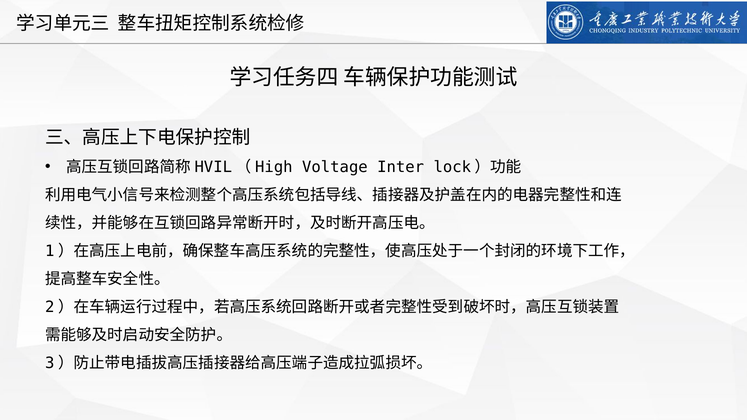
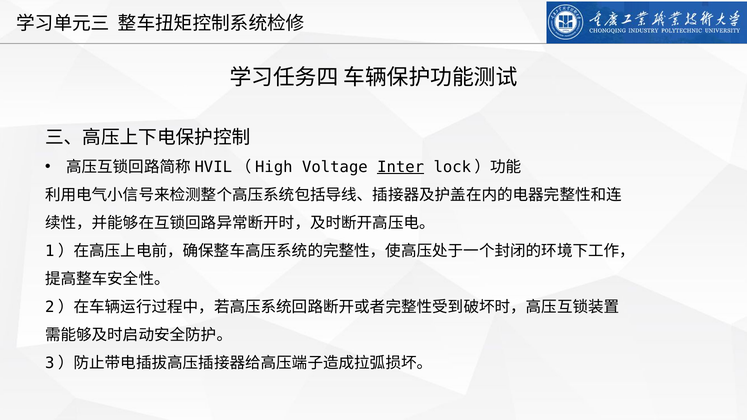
Inter underline: none -> present (401, 167)
